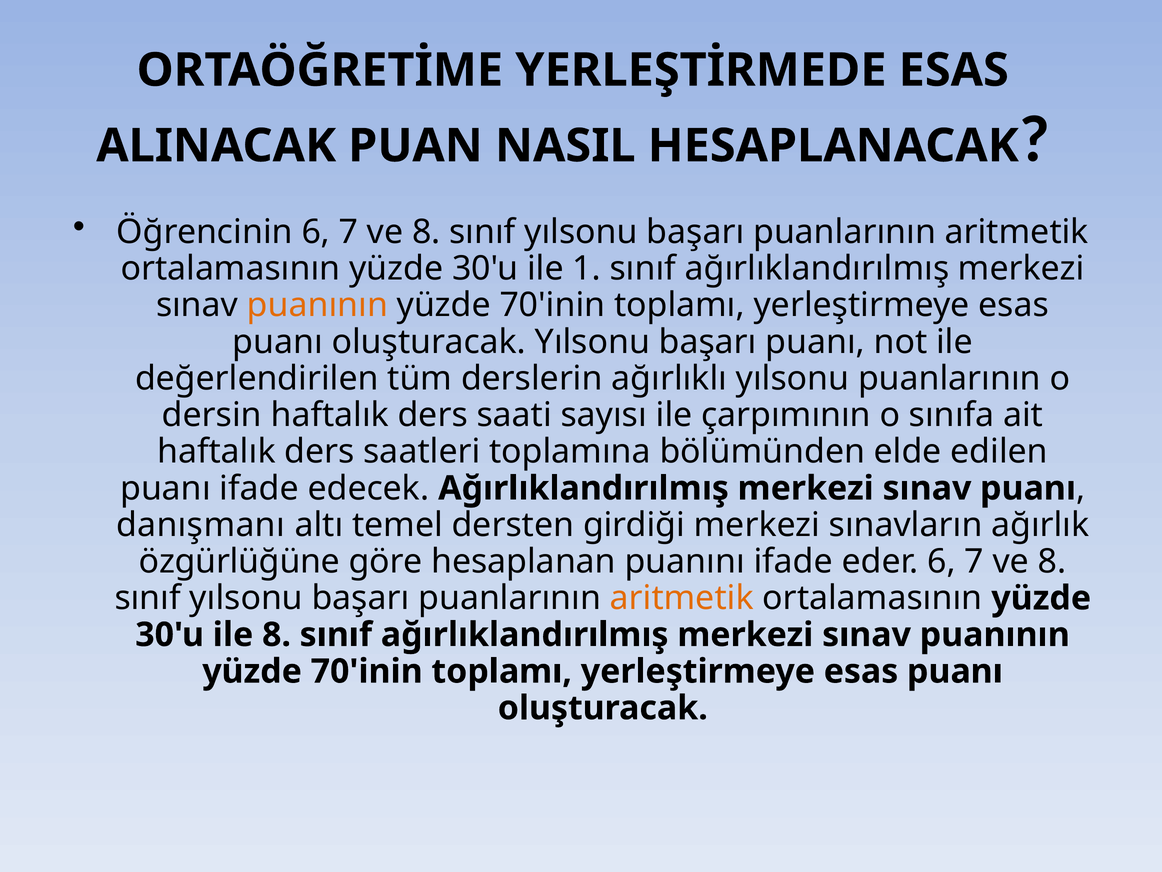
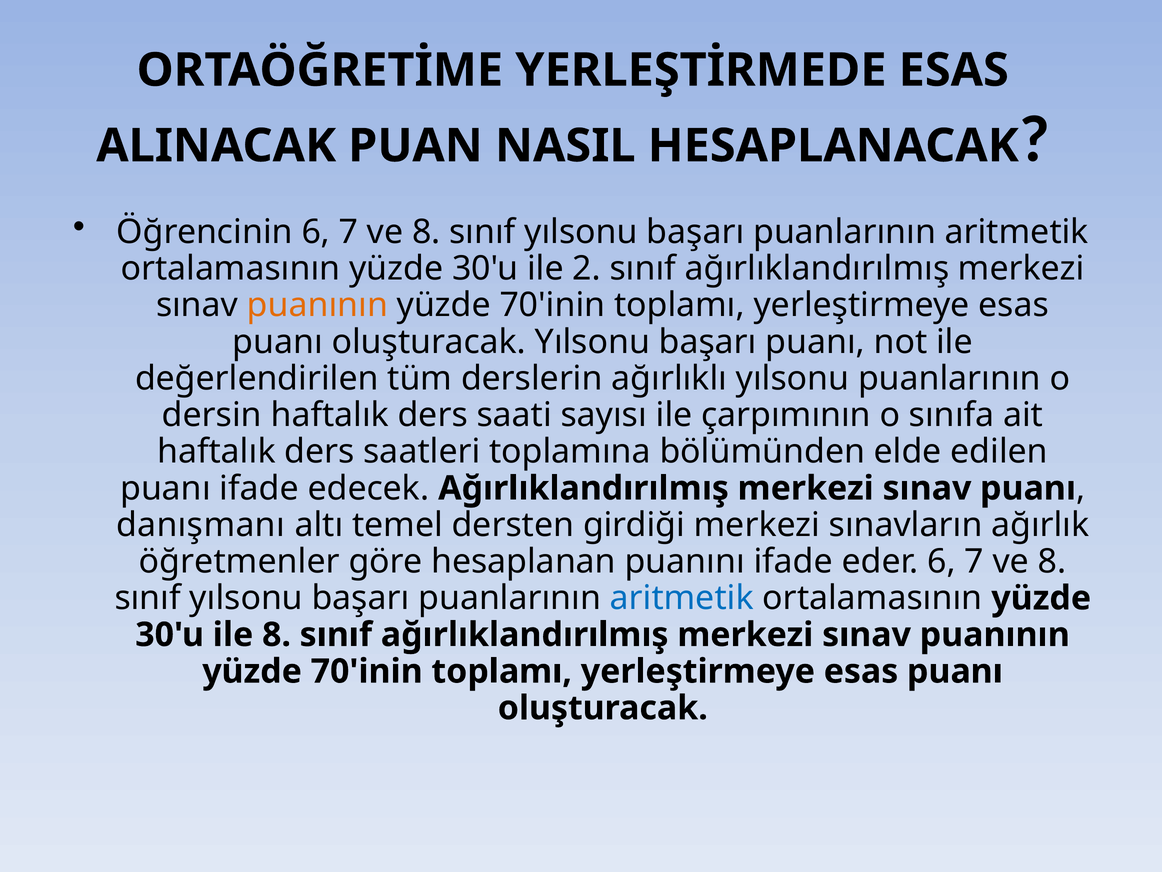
1: 1 -> 2 (587, 268)
özgürlüğüne: özgürlüğüne -> öğretmenler (239, 561)
aritmetik colour: orange -> blue (682, 598)
